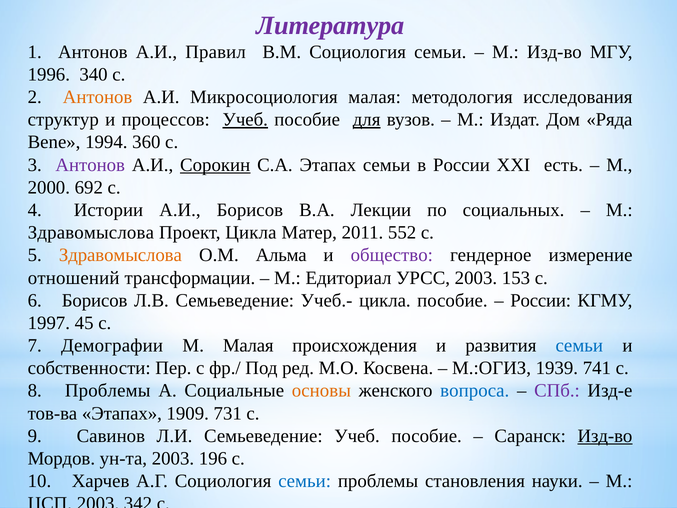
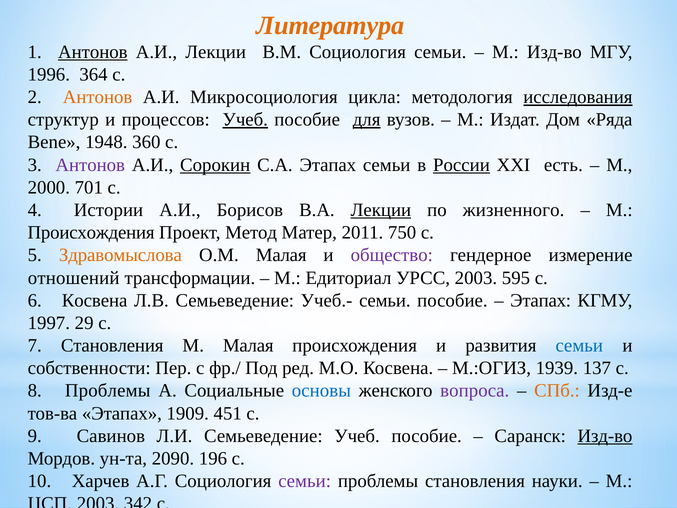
Литература colour: purple -> orange (330, 25)
Антонов underline: none -> present (93, 52)
А.И Правил: Правил -> Лекции (216, 52)
340: 340 -> 364 (94, 74)
Микросоциология малая: малая -> цикла (375, 97)
исследования underline: none -> present (578, 97)
1994: 1994 -> 1948 (106, 142)
России underline: none -> present (461, 165)
692: 692 -> 701 (89, 187)
Лекции underline: none -> present (381, 210)
социальных: социальных -> жизненного (514, 210)
Здравомыслова: Здравомыслова -> Происхождения (91, 232)
Проект Цикла: Цикла -> Метод (251, 232)
552: 552 -> 750 (402, 232)
О.М Альма: Альма -> Малая (281, 255)
153: 153 -> 595 (516, 278)
6 Борисов: Борисов -> Косвена (95, 300)
Учеб.- цикла: цикла -> семьи (385, 300)
России: России -> Этапах (541, 300)
45: 45 -> 29 (84, 323)
7 Демографии: Демографии -> Становления (112, 345)
741: 741 -> 137 (597, 368)
основы colour: orange -> blue (321, 391)
вопроса colour: blue -> purple (475, 391)
СПб colour: purple -> orange (557, 391)
731: 731 -> 451 (228, 413)
ун-та 2003: 2003 -> 2090 (173, 458)
семьи colour: blue -> purple (305, 481)
